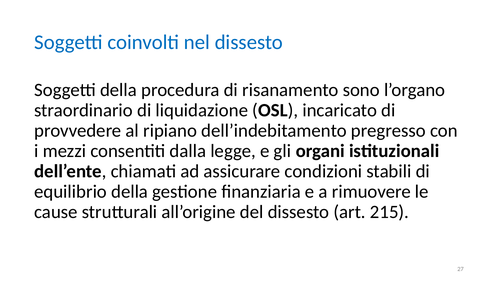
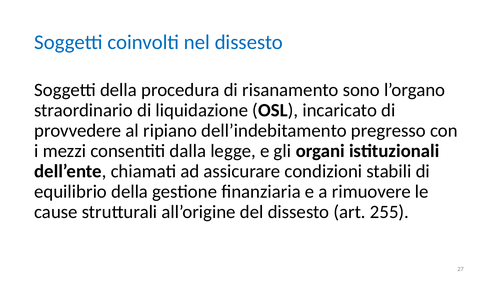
215: 215 -> 255 (390, 212)
